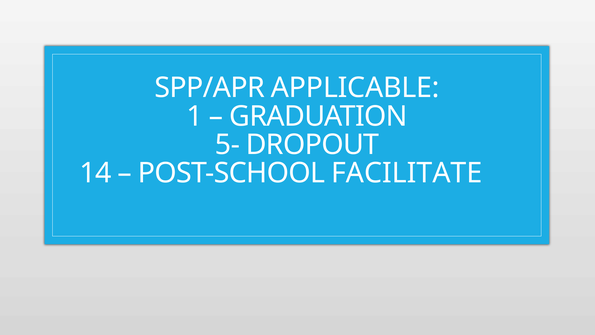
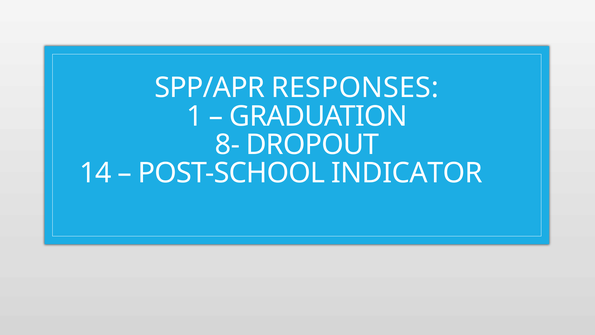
APPLICABLE: APPLICABLE -> RESPONSES (355, 88)
5-: 5- -> 8- (227, 145)
FACILITATE: FACILITATE -> INDICATOR (407, 173)
